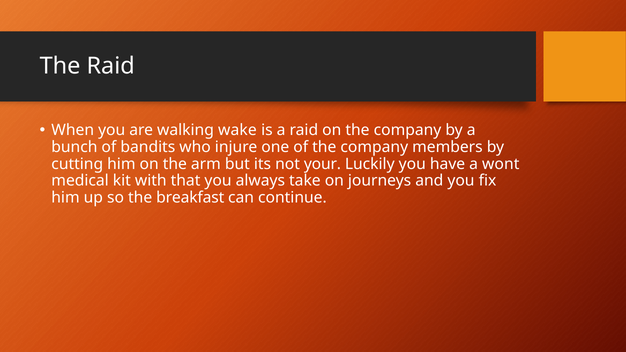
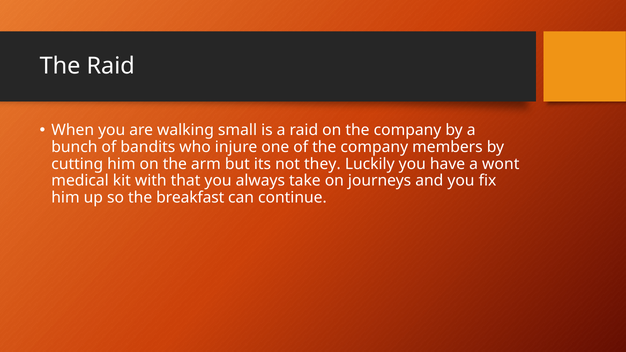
wake: wake -> small (238, 130)
your: your -> they (322, 164)
